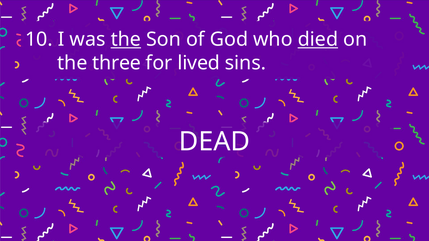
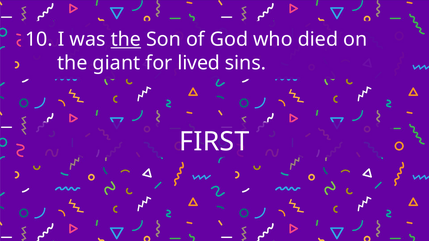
died underline: present -> none (318, 39)
three: three -> giant (117, 63)
DEAD: DEAD -> FIRST (214, 142)
